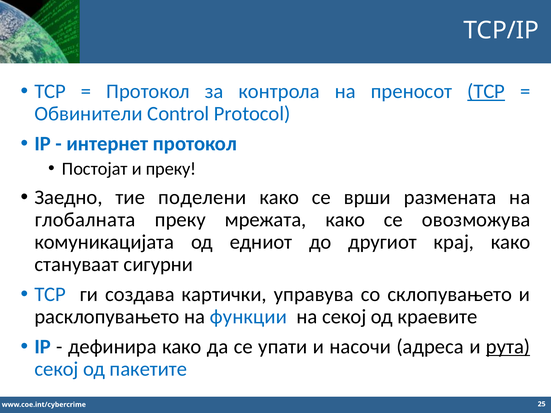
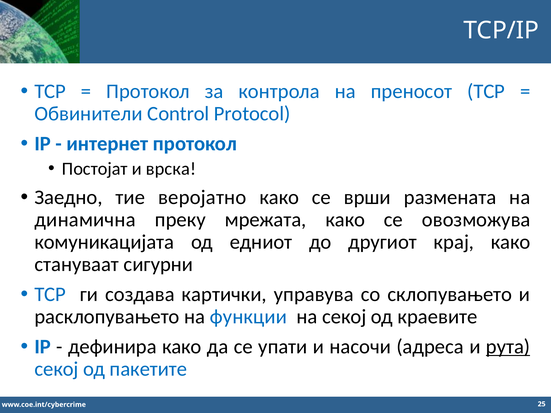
TCP underline: present -> none (486, 91)
и преку: преку -> врска (171, 169)
поделени: поделени -> веројатно (202, 197)
глобалната: глобалната -> динамична (85, 220)
